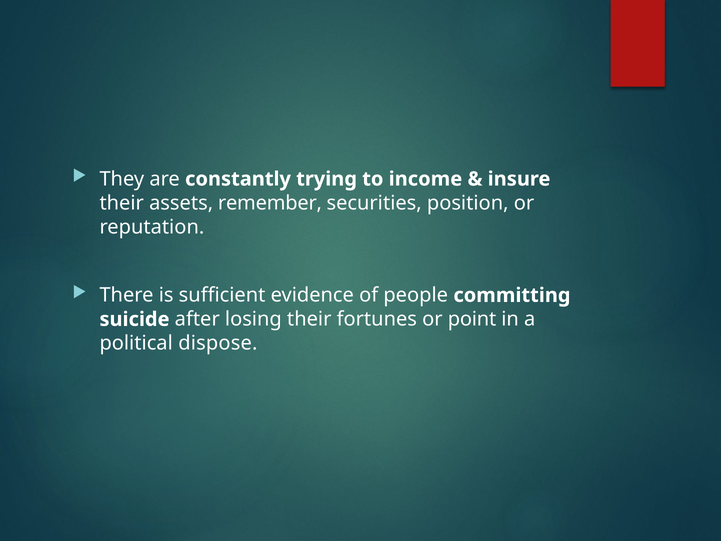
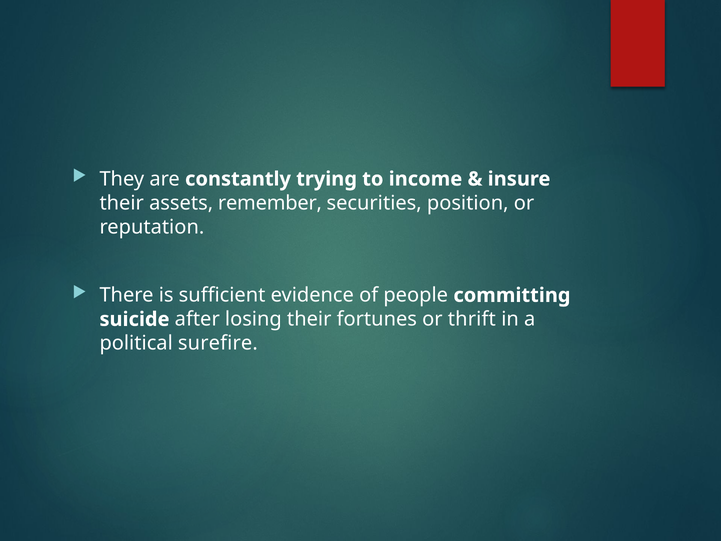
point: point -> thrift (472, 319)
dispose: dispose -> surefire (218, 343)
